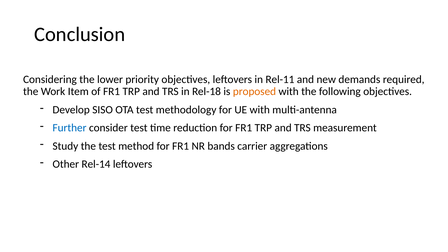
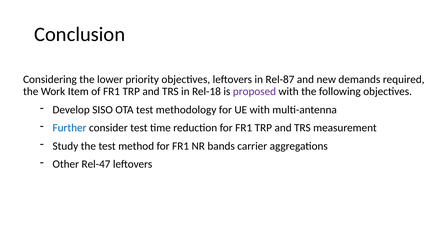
Rel-11: Rel-11 -> Rel-87 (280, 79)
proposed colour: orange -> purple (254, 92)
Rel-14: Rel-14 -> Rel-47 (96, 164)
